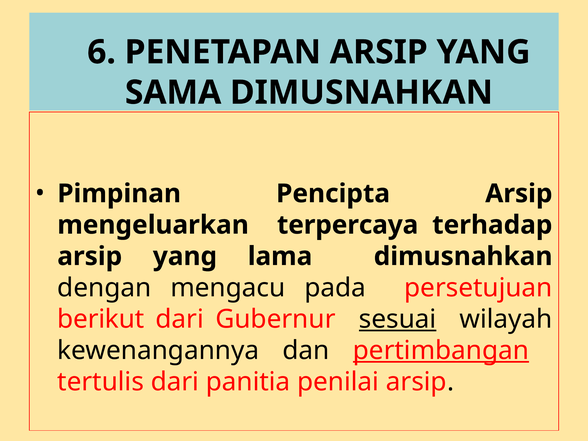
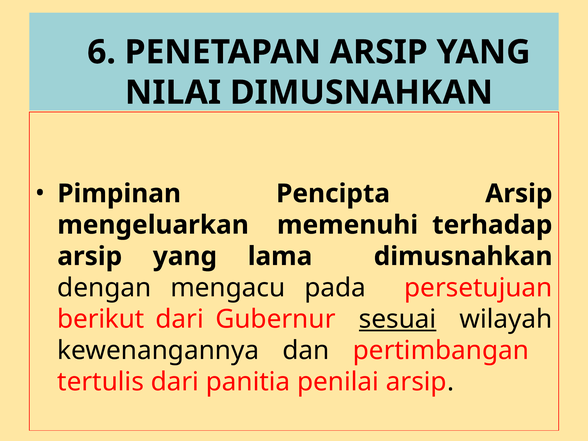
SAMA: SAMA -> NILAI (173, 93)
terpercaya: terpercaya -> memenuhi (348, 225)
pertimbangan underline: present -> none (441, 351)
